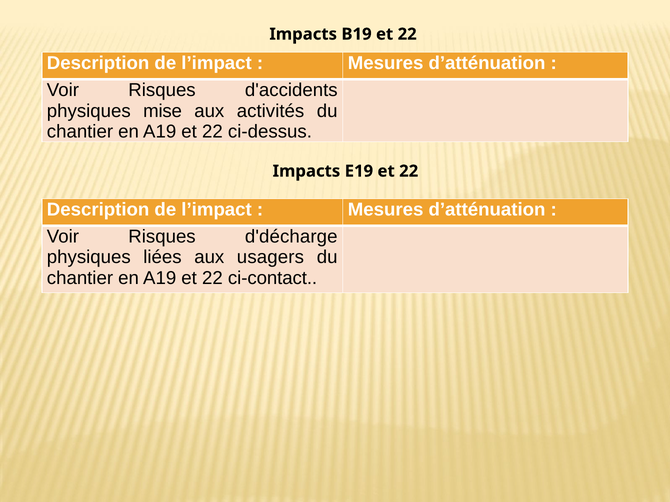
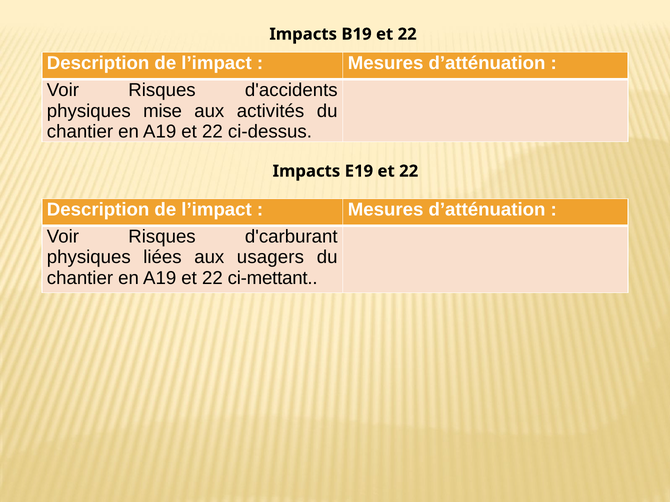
d'décharge: d'décharge -> d'carburant (291, 237)
ci-contact: ci-contact -> ci-mettant (273, 278)
